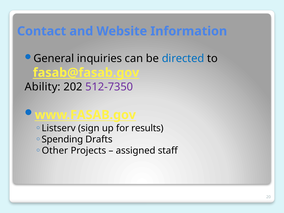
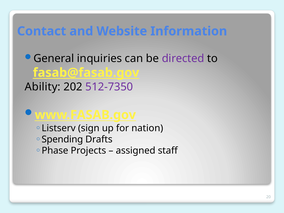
directed colour: blue -> purple (183, 58)
results: results -> nation (147, 128)
Other: Other -> Phase (55, 151)
